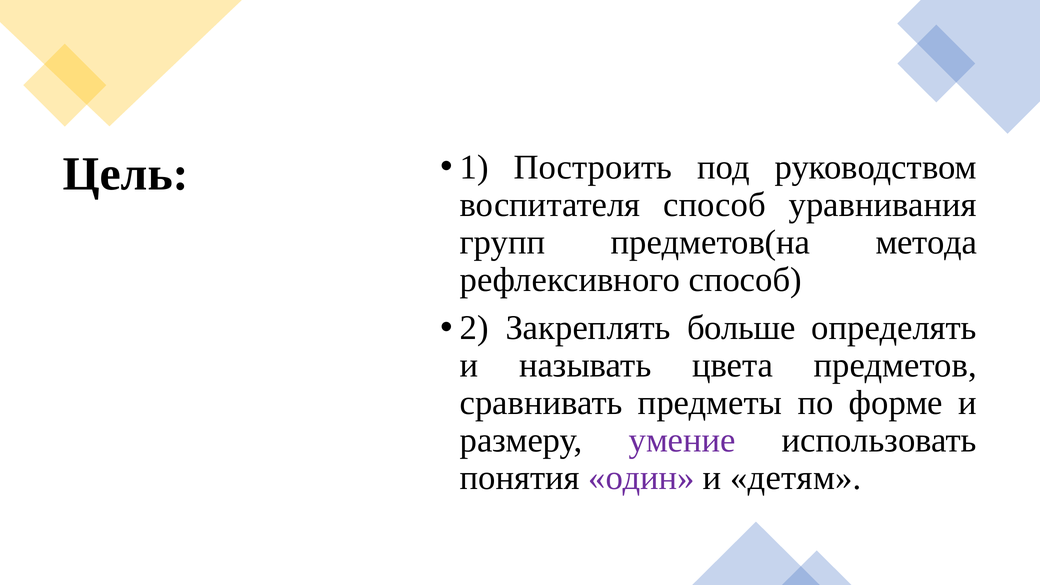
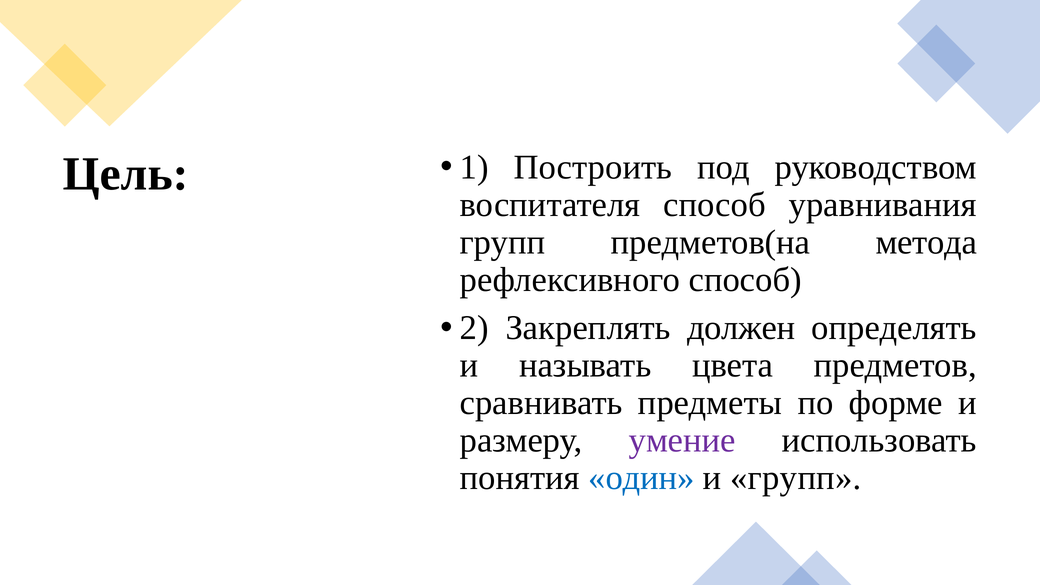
больше: больше -> должен (741, 328)
один colour: purple -> blue (641, 478)
и детям: детям -> групп (796, 478)
